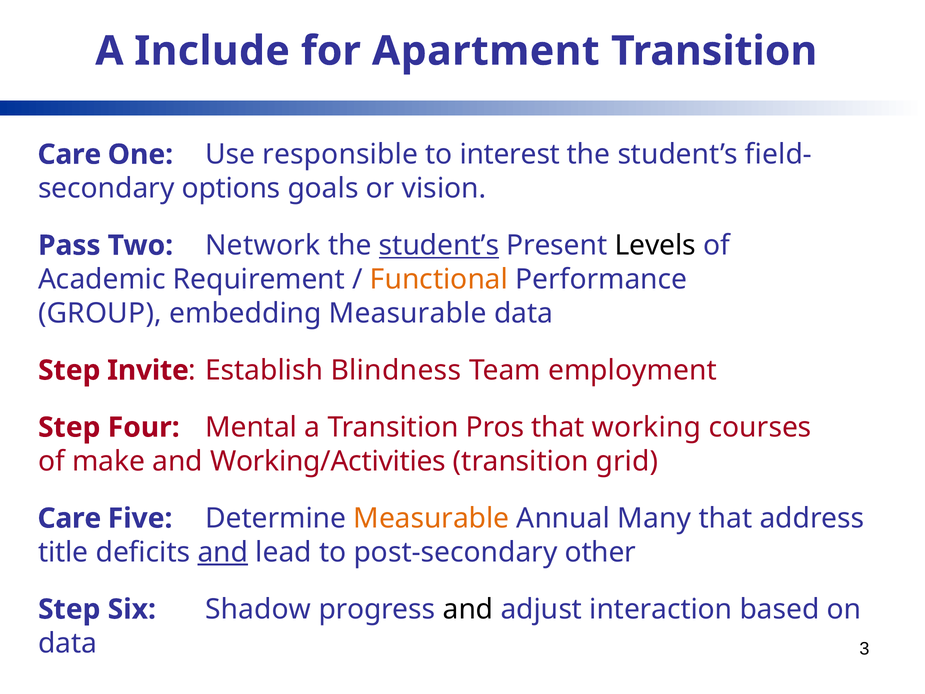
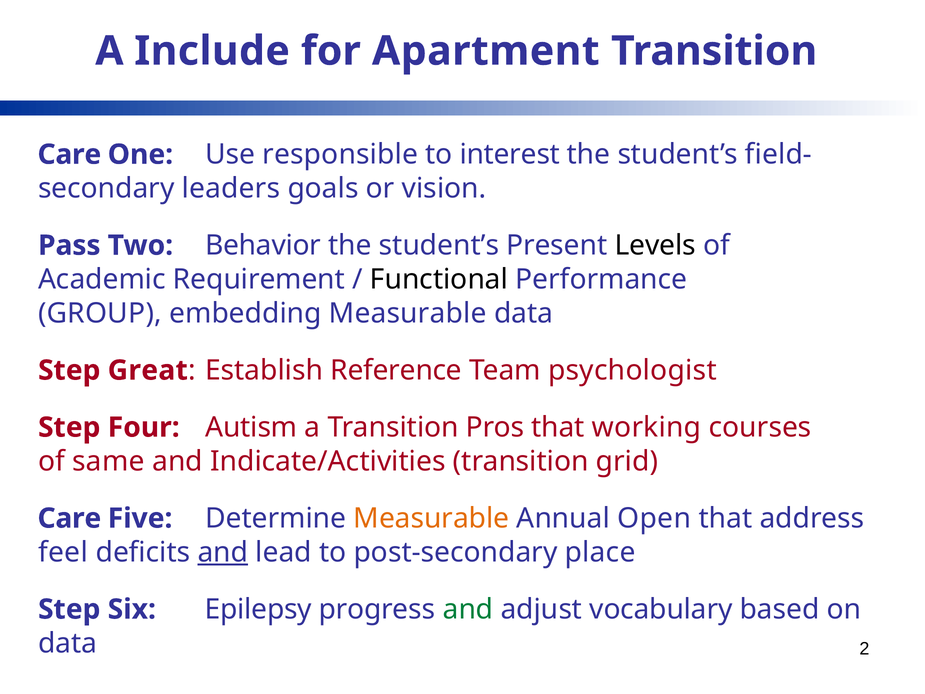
options: options -> leaders (231, 188)
Network: Network -> Behavior (263, 245)
student’s underline: present -> none (439, 245)
Functional colour: orange -> black (439, 279)
Invite: Invite -> Great (148, 370)
Blindness: Blindness -> Reference (396, 370)
employment: employment -> psychologist (632, 370)
Mental: Mental -> Autism (251, 427)
make: make -> same (108, 461)
Working/Activities: Working/Activities -> Indicate/Activities (328, 461)
Many: Many -> Open (654, 518)
title: title -> feel (63, 552)
other: other -> place (600, 552)
Shadow: Shadow -> Epilepsy (258, 609)
and colour: black -> green (468, 609)
interaction: interaction -> vocabulary (661, 609)
3: 3 -> 2 (864, 648)
